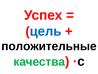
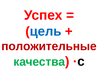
положительные colour: black -> red (49, 46)
